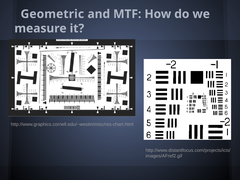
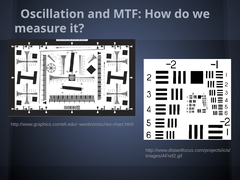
Geometric: Geometric -> Oscillation (52, 14)
